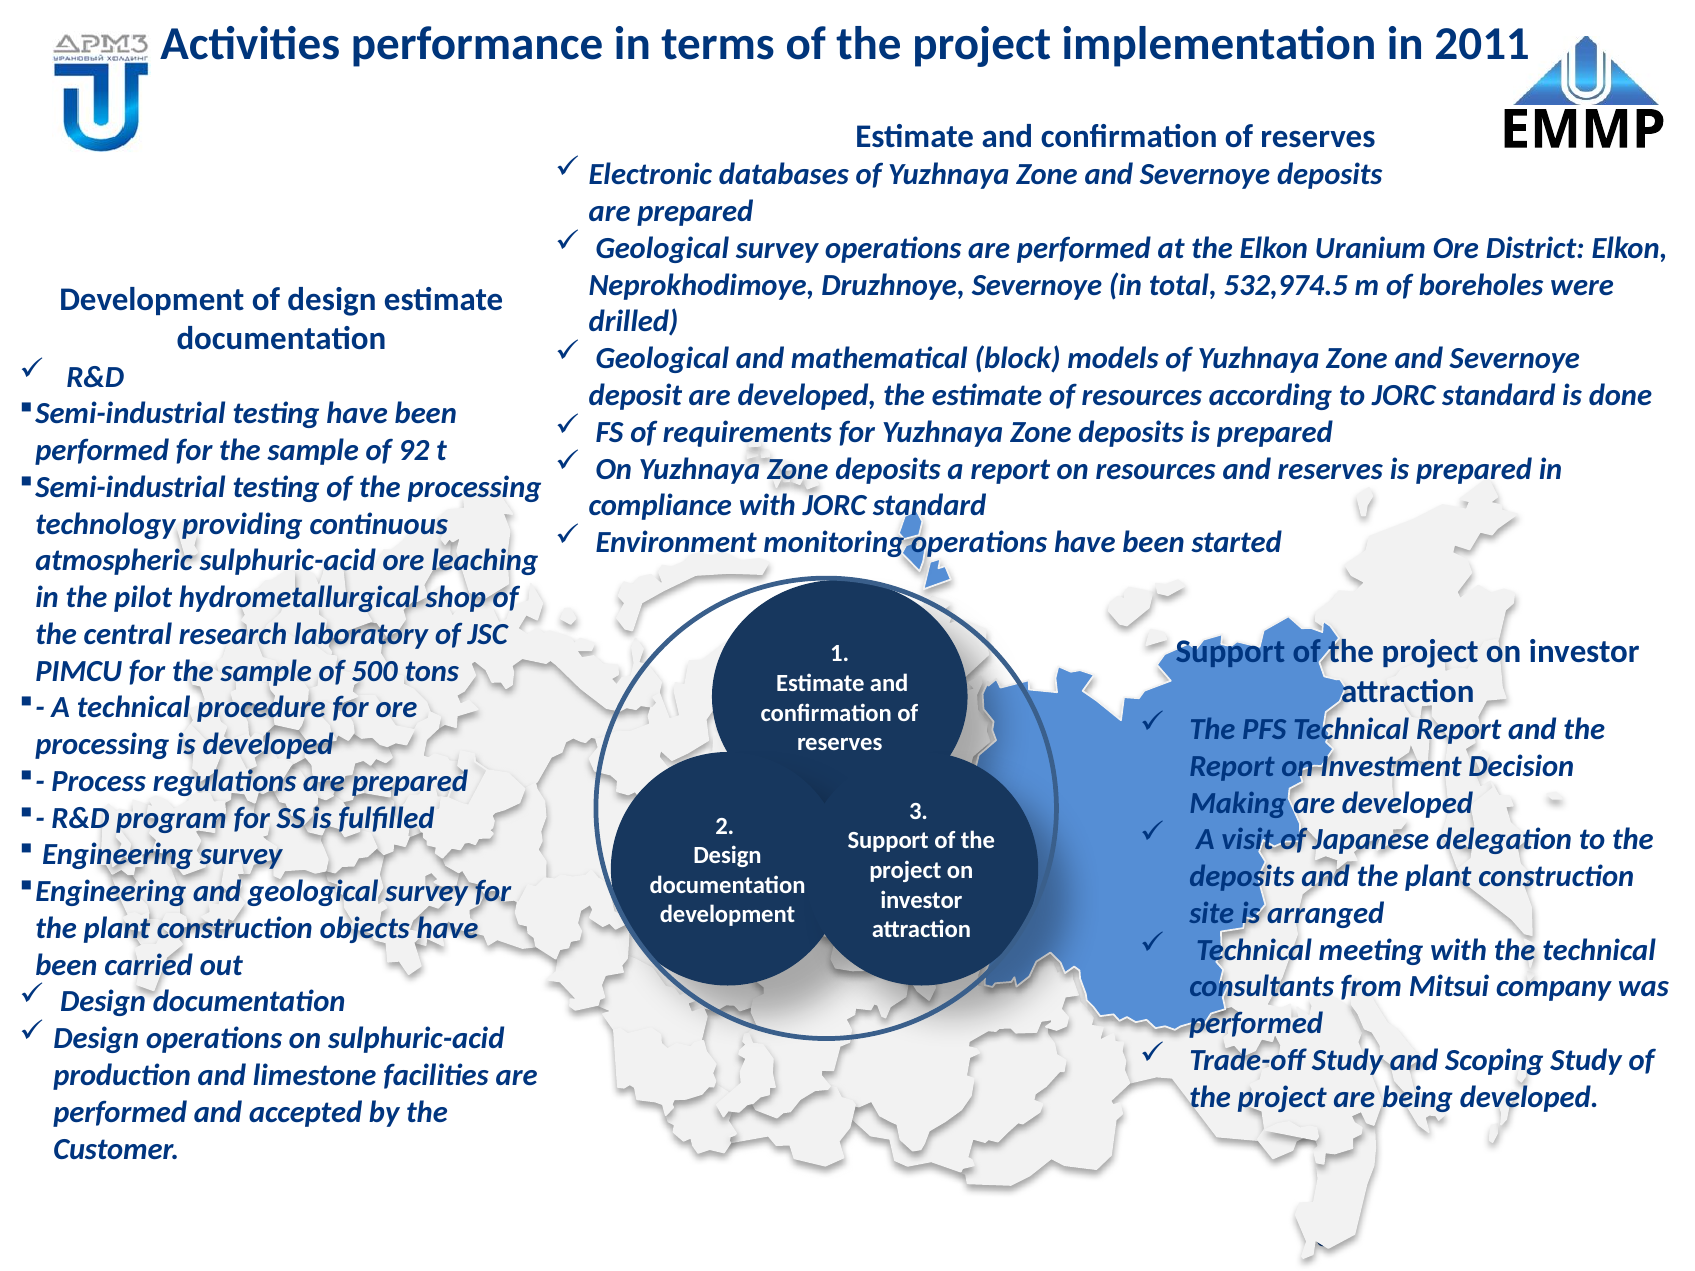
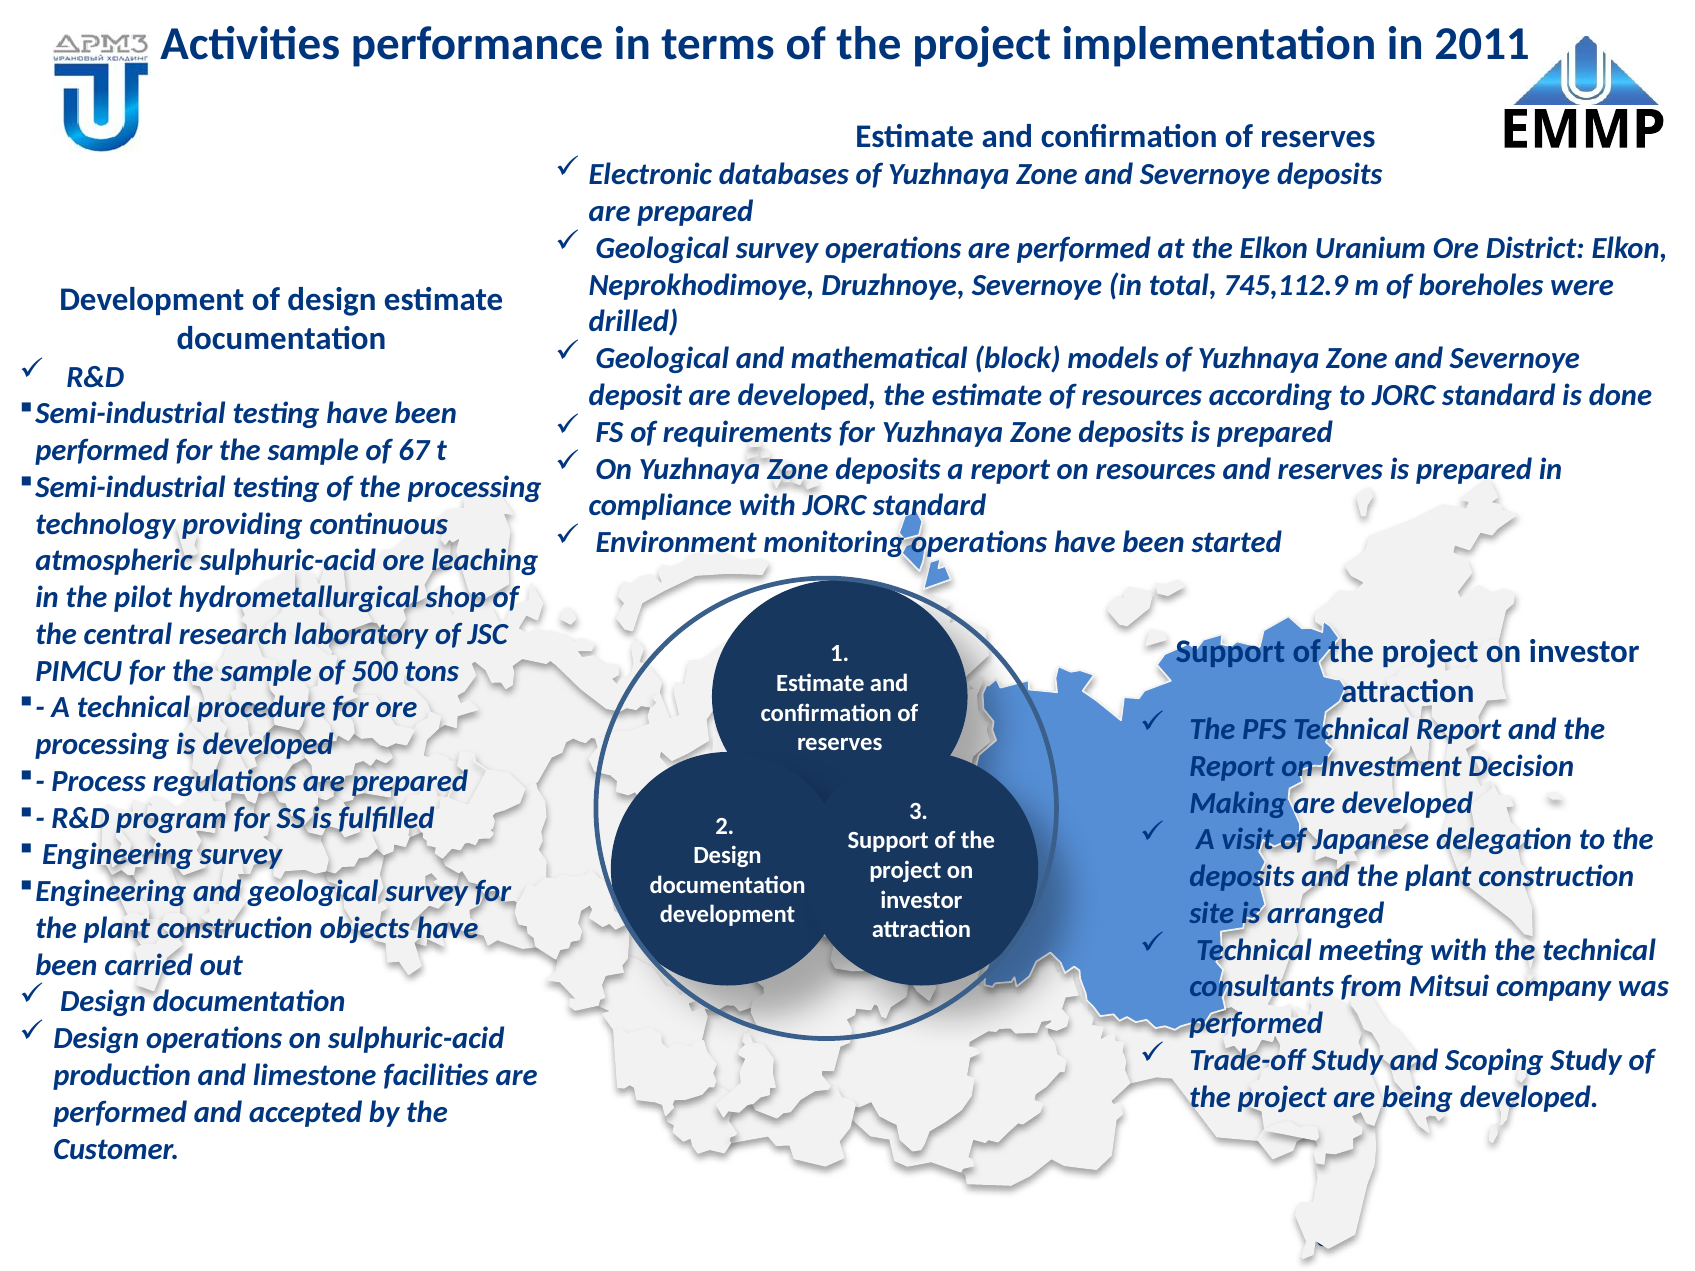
532,974.5: 532,974.5 -> 745,112.9 (1286, 285)
92: 92 -> 67 (414, 451)
